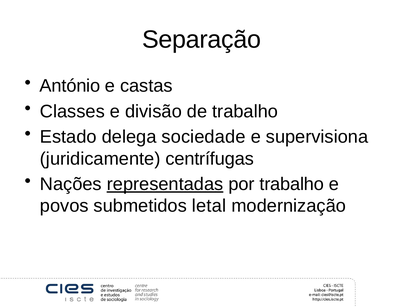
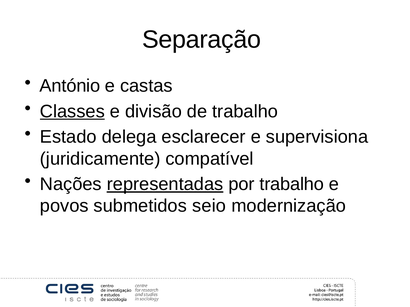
Classes underline: none -> present (72, 112)
sociedade: sociedade -> esclarecer (204, 137)
centrífugas: centrífugas -> compatível (210, 159)
letal: letal -> seio (209, 206)
